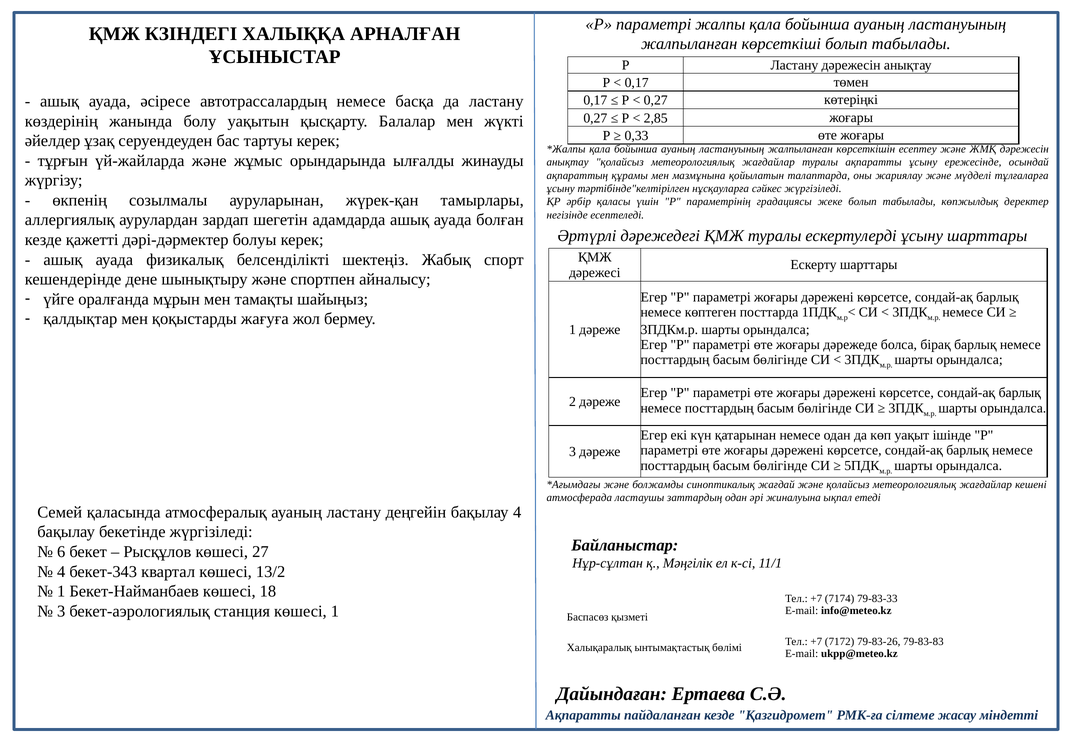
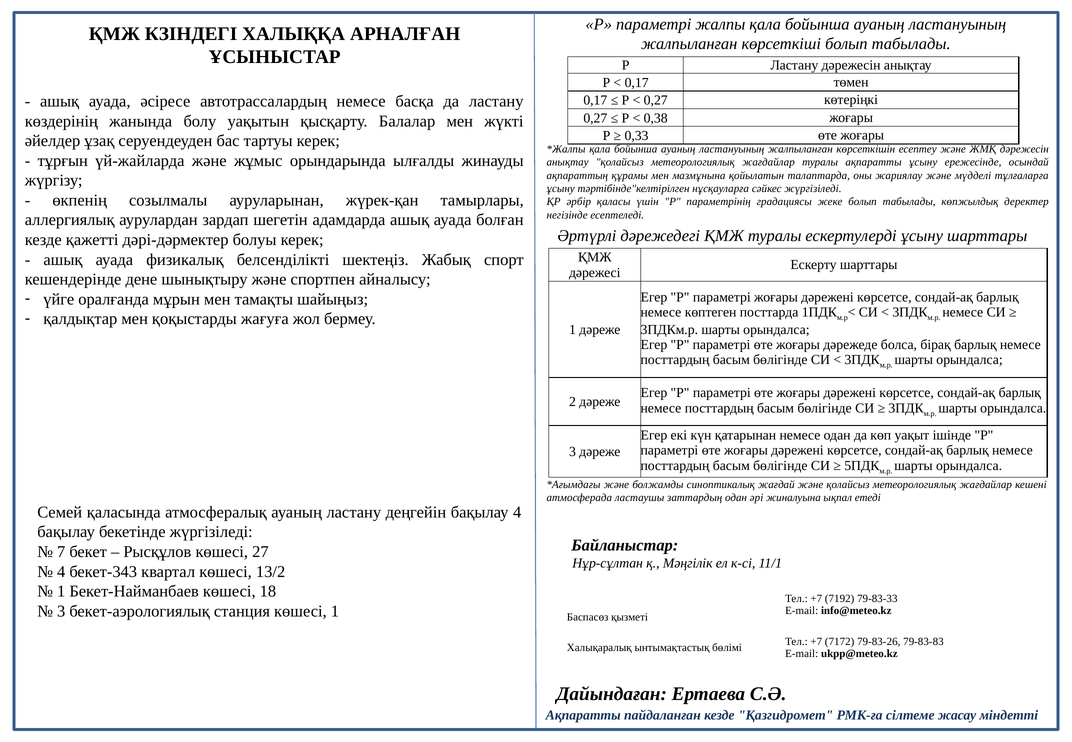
2,85: 2,85 -> 0,38 (656, 118)
6: 6 -> 7 (61, 552)
7174: 7174 -> 7192 (840, 599)
